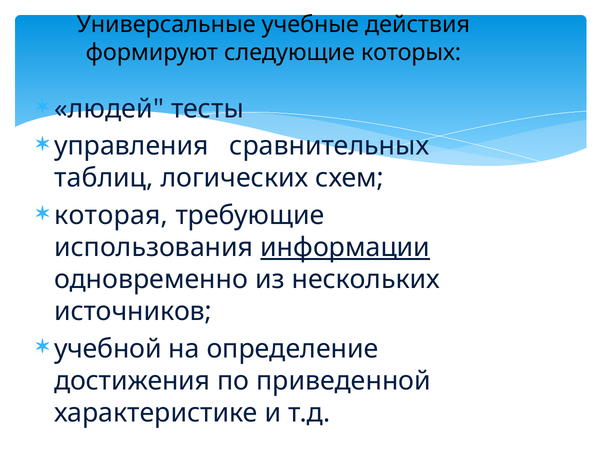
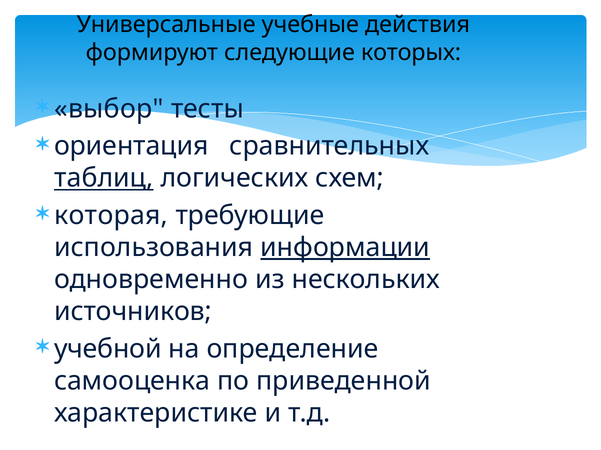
людей: людей -> выбор (109, 109)
управления: управления -> ориентация (131, 146)
таблиц underline: none -> present (104, 178)
достижения: достижения -> самооценка (132, 382)
